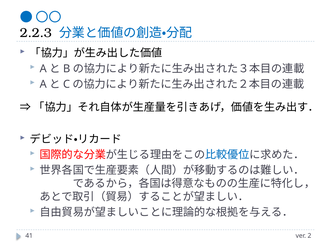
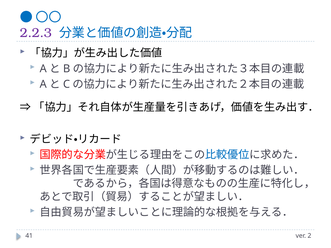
2.2.3 colour: black -> purple (36, 33)
